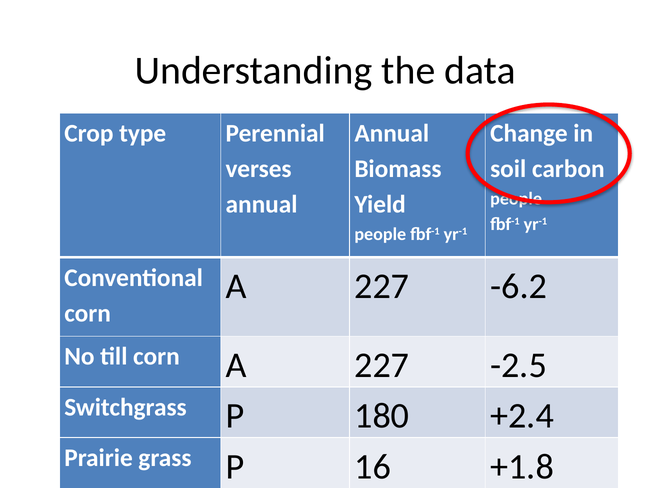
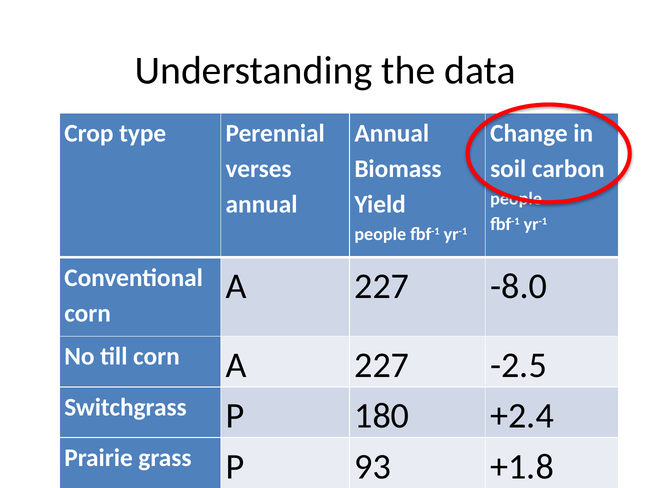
-6.2: -6.2 -> -8.0 (519, 287)
16: 16 -> 93 (373, 467)
